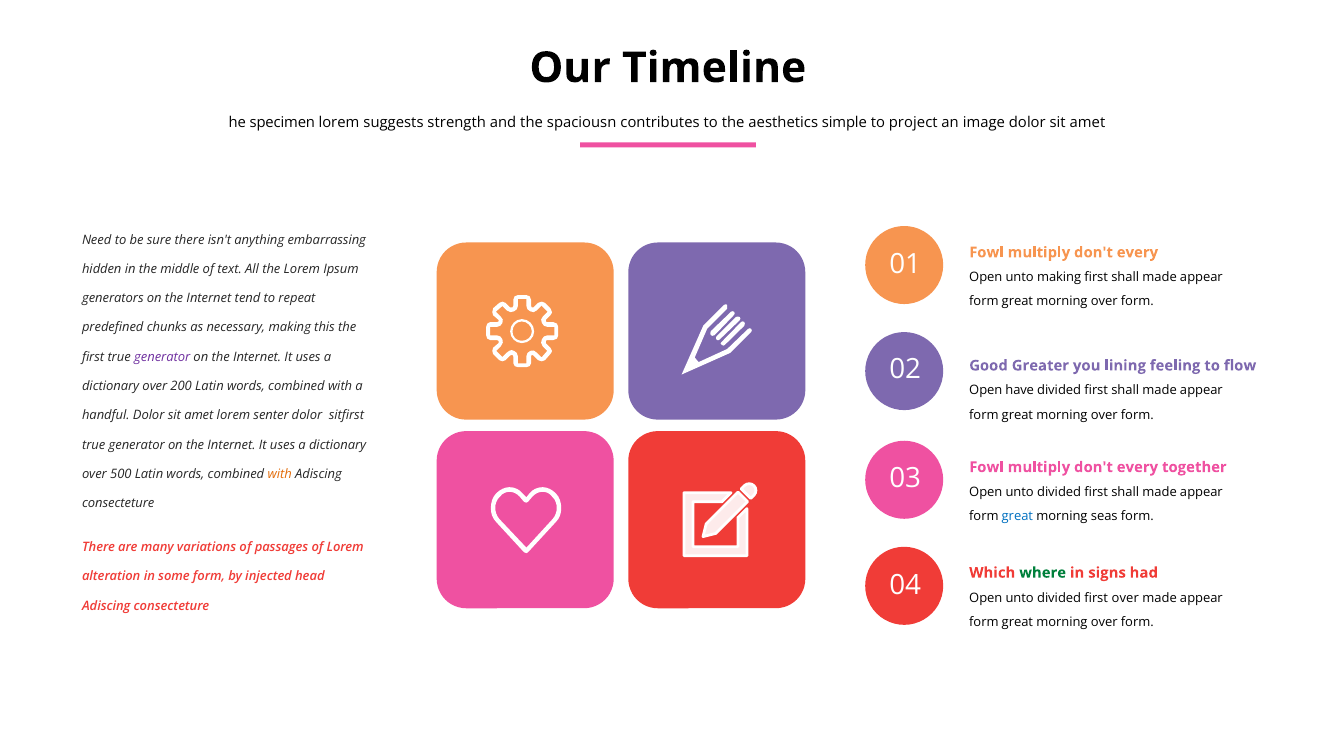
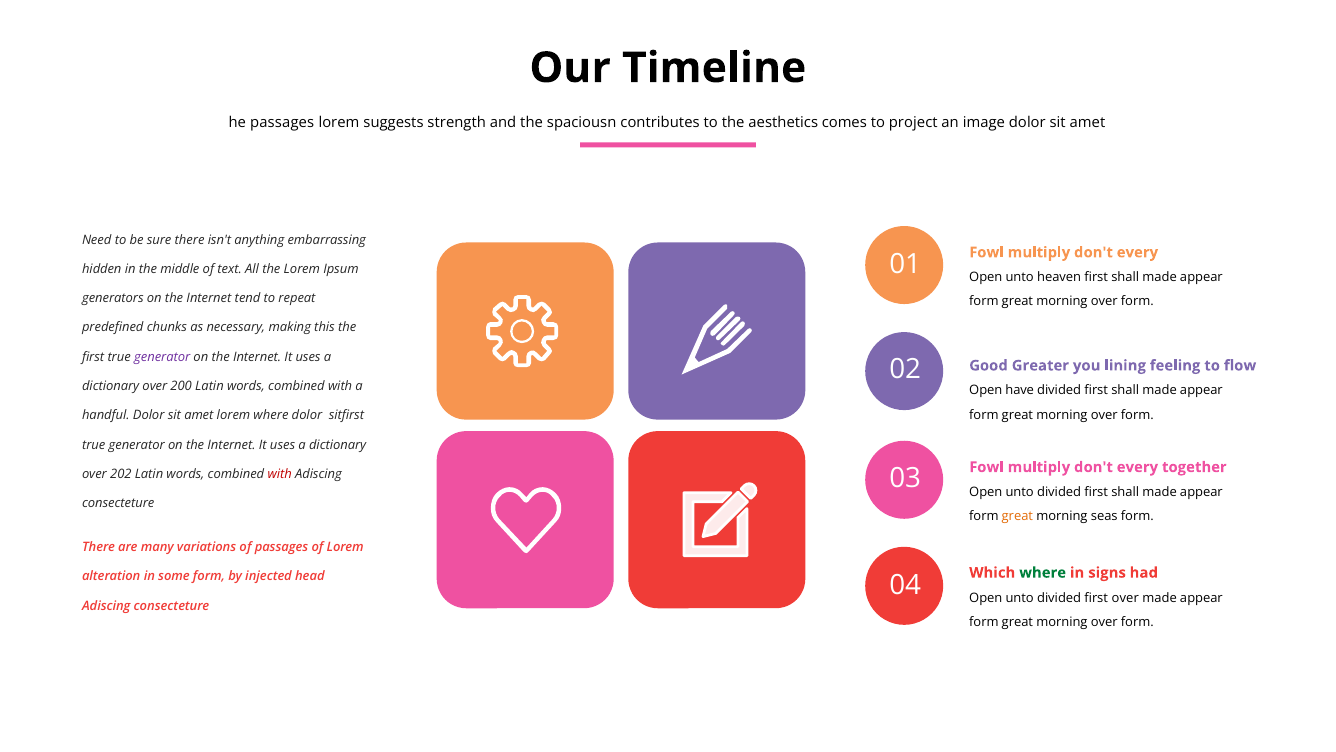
he specimen: specimen -> passages (282, 122)
simple: simple -> comes (844, 122)
unto making: making -> heaven (1059, 277)
lorem senter: senter -> where (271, 415)
500: 500 -> 202 (121, 474)
with colour: orange -> red (280, 474)
great colour: blue -> orange (1017, 516)
